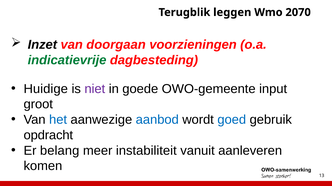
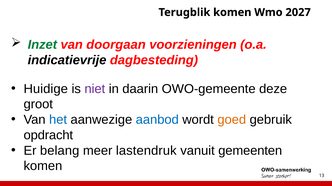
Terugblik leggen: leggen -> komen (232, 12)
2070: 2070 -> 2027 (298, 12)
Inzet colour: black -> green (42, 45)
indicatievrije colour: green -> black (67, 60)
goede: goede -> daarin (140, 89)
input: input -> deze (273, 89)
goed colour: blue -> orange (232, 120)
instabiliteit: instabiliteit -> lastendruk (146, 151)
aanleveren: aanleveren -> gemeenten (250, 151)
